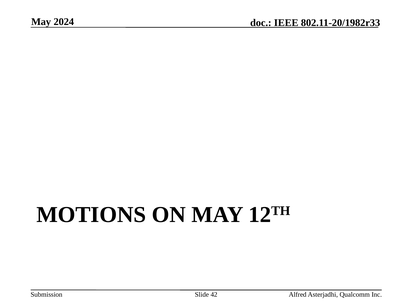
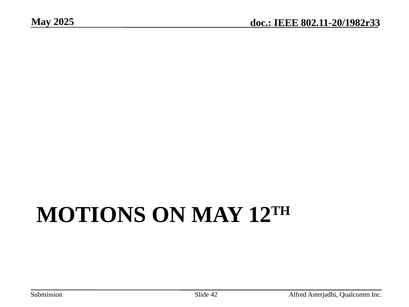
2024: 2024 -> 2025 (64, 22)
